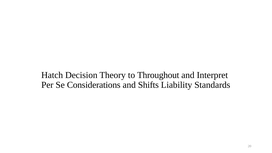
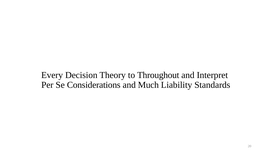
Hatch: Hatch -> Every (52, 75)
Shifts: Shifts -> Much (148, 85)
